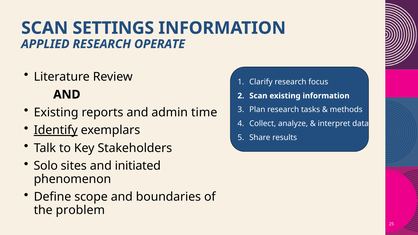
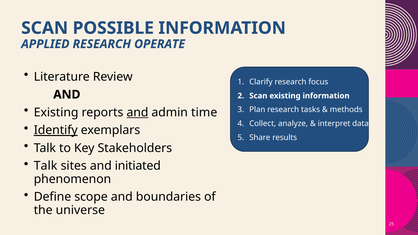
SETTINGS: SETTINGS -> POSSIBLE (113, 28)
and underline: none -> present (137, 112)
Solo: Solo -> Talk (46, 166)
problem: problem -> universe (80, 210)
